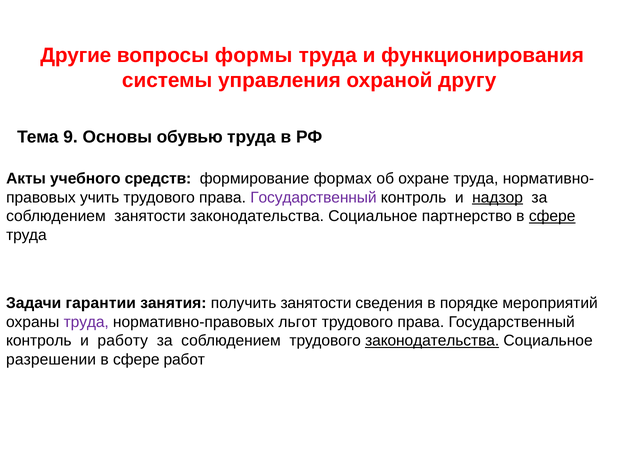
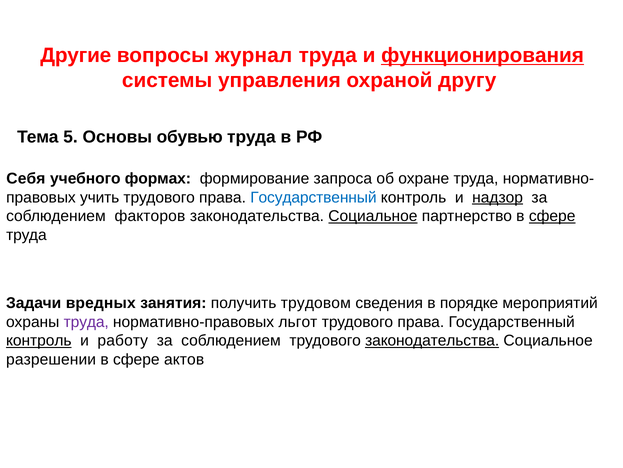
формы: формы -> журнал (254, 55)
функционирования underline: none -> present (483, 55)
9: 9 -> 5 (70, 137)
Акты: Акты -> Себя (26, 178)
средств: средств -> формах (158, 178)
формах: формах -> запроса (343, 178)
Государственный colour: purple -> blue (313, 197)
соблюдением занятости: занятости -> факторов (150, 216)
Социальное underline: none -> present (373, 216)
гарантии: гарантии -> вредных (101, 303)
получить занятости: занятости -> трудовом (316, 303)
контроль underline: none -> present (39, 340)
работ: работ -> актов (184, 359)
